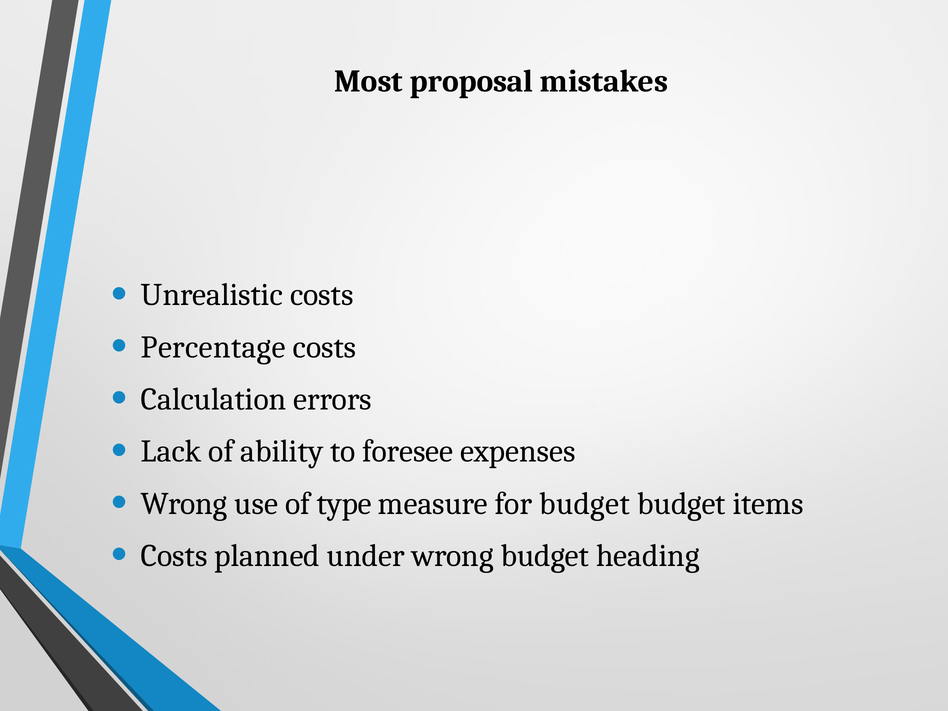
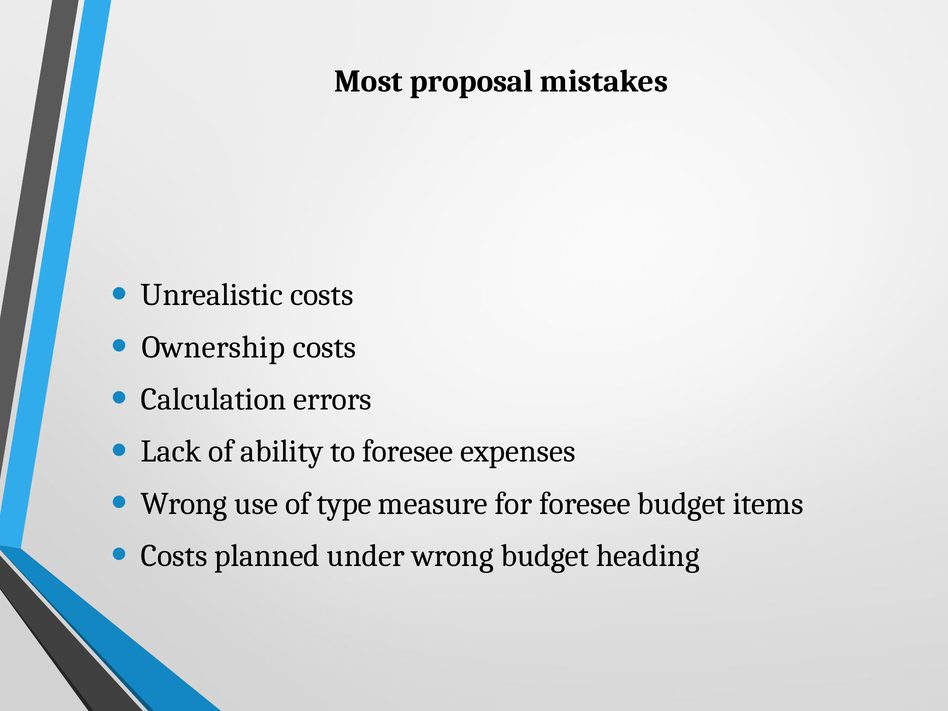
Percentage: Percentage -> Ownership (213, 347)
for budget: budget -> foresee (585, 504)
